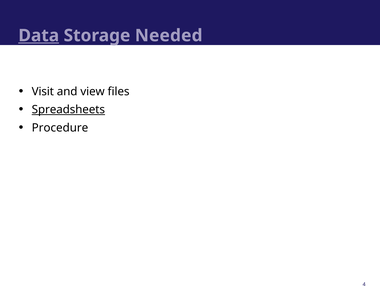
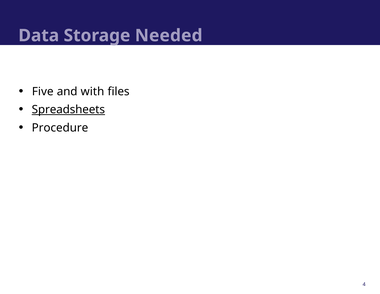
Data underline: present -> none (39, 35)
Visit: Visit -> Five (43, 91)
view: view -> with (92, 91)
